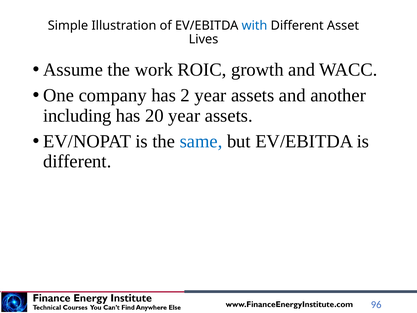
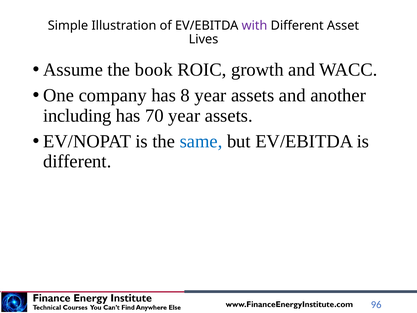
with colour: blue -> purple (254, 26)
work: work -> book (154, 70)
2: 2 -> 8 (185, 95)
20: 20 -> 70 (154, 115)
